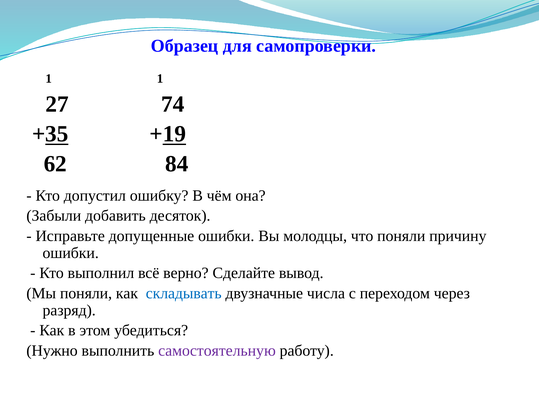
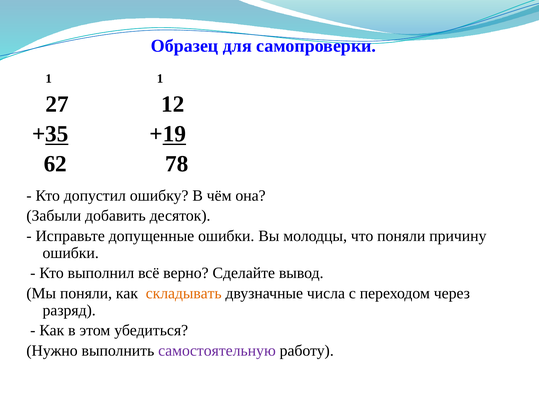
74: 74 -> 12 (173, 104)
84: 84 -> 78 (177, 164)
складывать colour: blue -> orange (184, 293)
